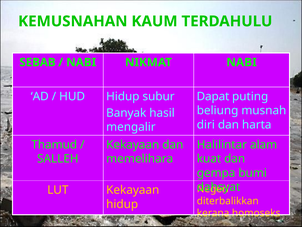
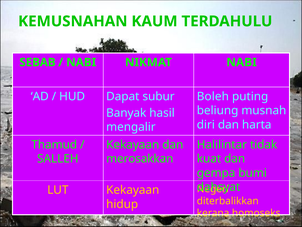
Hidup: Hidup -> Dapat (123, 96)
Dapat: Dapat -> Boleh (213, 96)
alam: alam -> tidak (264, 144)
memelihara: memelihara -> merosakkan (140, 158)
